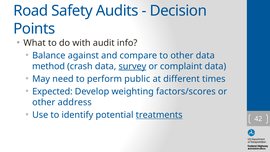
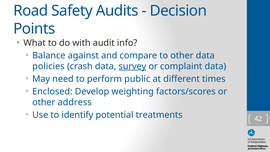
method: method -> policies (48, 66)
Expected: Expected -> Enclosed (52, 91)
treatments underline: present -> none (159, 115)
